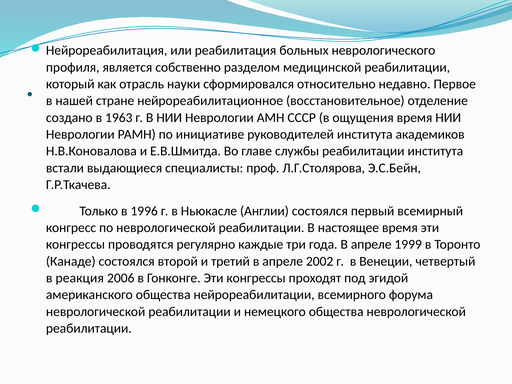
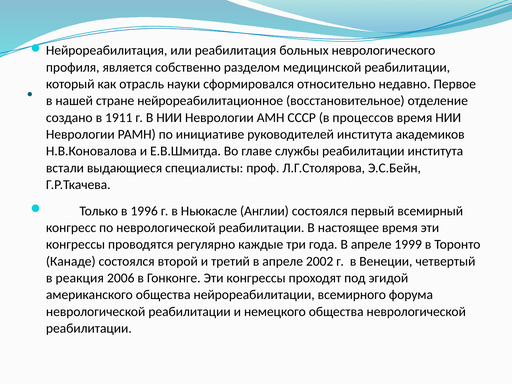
1963: 1963 -> 1911 (119, 118)
ощущения: ощущения -> процессов (363, 118)
